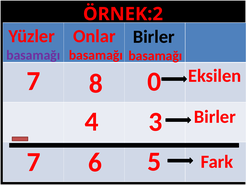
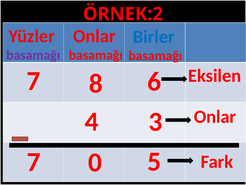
Birler colour: black -> blue (154, 37)
0: 0 -> 6 (154, 81)
Birler: Birler -> Onlar (215, 117)
6: 6 -> 0 (95, 162)
